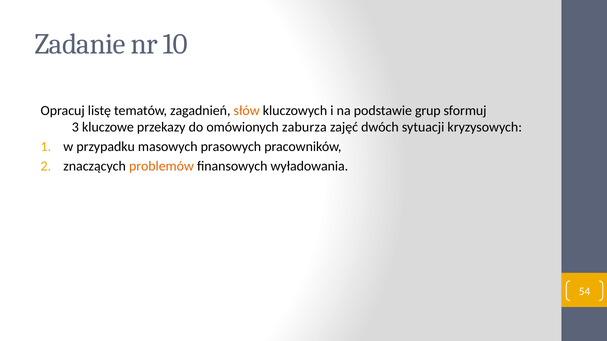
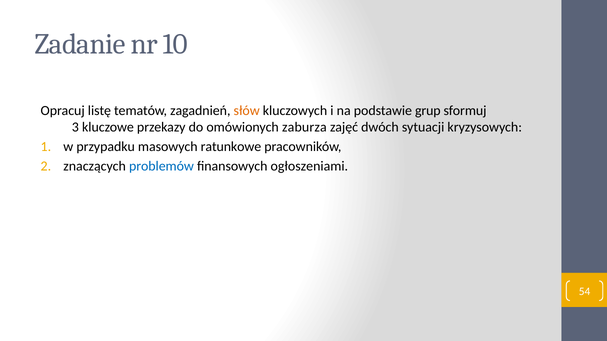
prasowych: prasowych -> ratunkowe (231, 147)
problemów colour: orange -> blue (161, 166)
wyładowania: wyładowania -> ogłoszeniami (309, 166)
